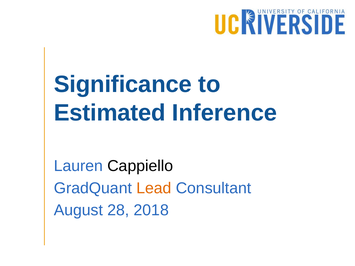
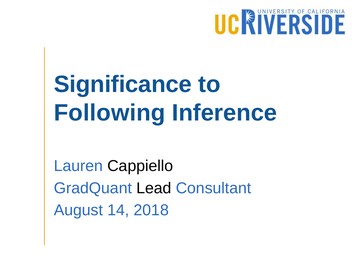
Estimated: Estimated -> Following (110, 113)
Lead colour: orange -> black (154, 188)
28: 28 -> 14 (118, 210)
